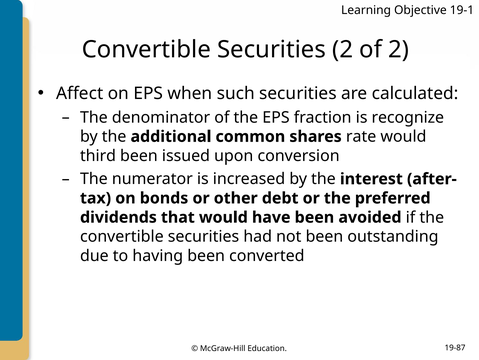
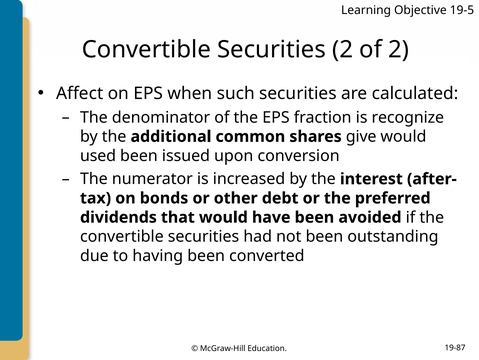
19-1: 19-1 -> 19-5 (462, 10)
rate: rate -> give (361, 136)
third: third -> used (98, 155)
